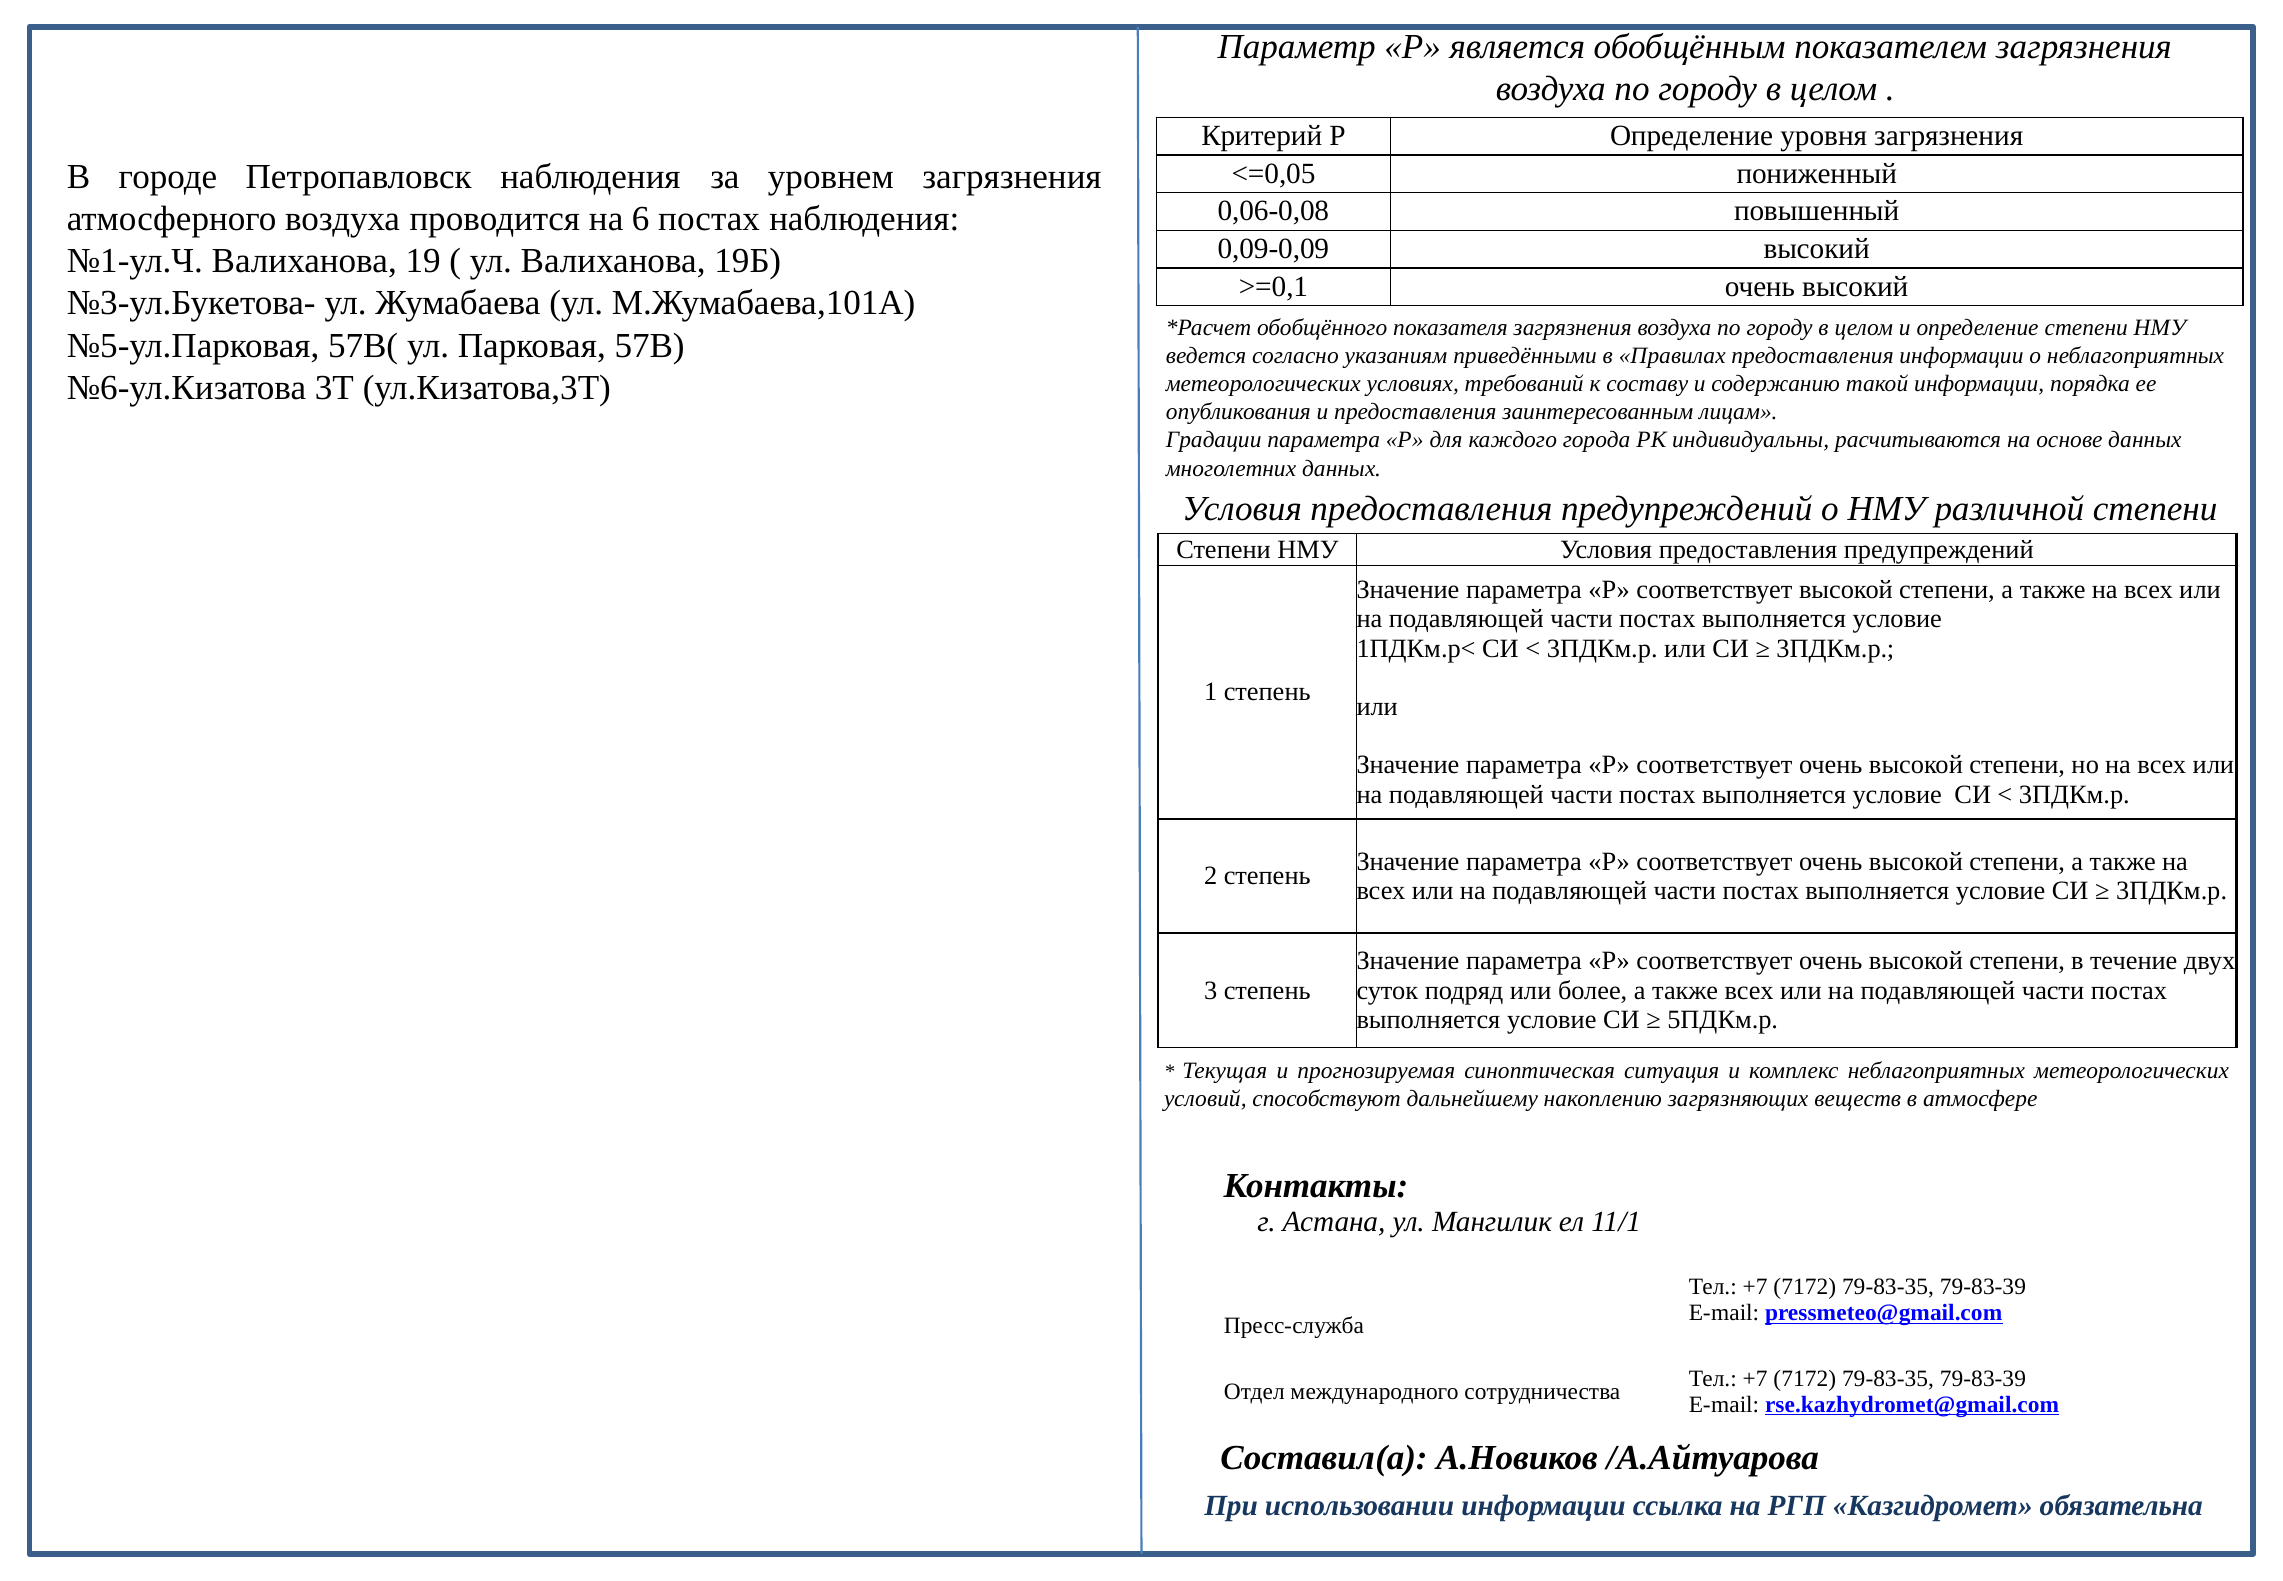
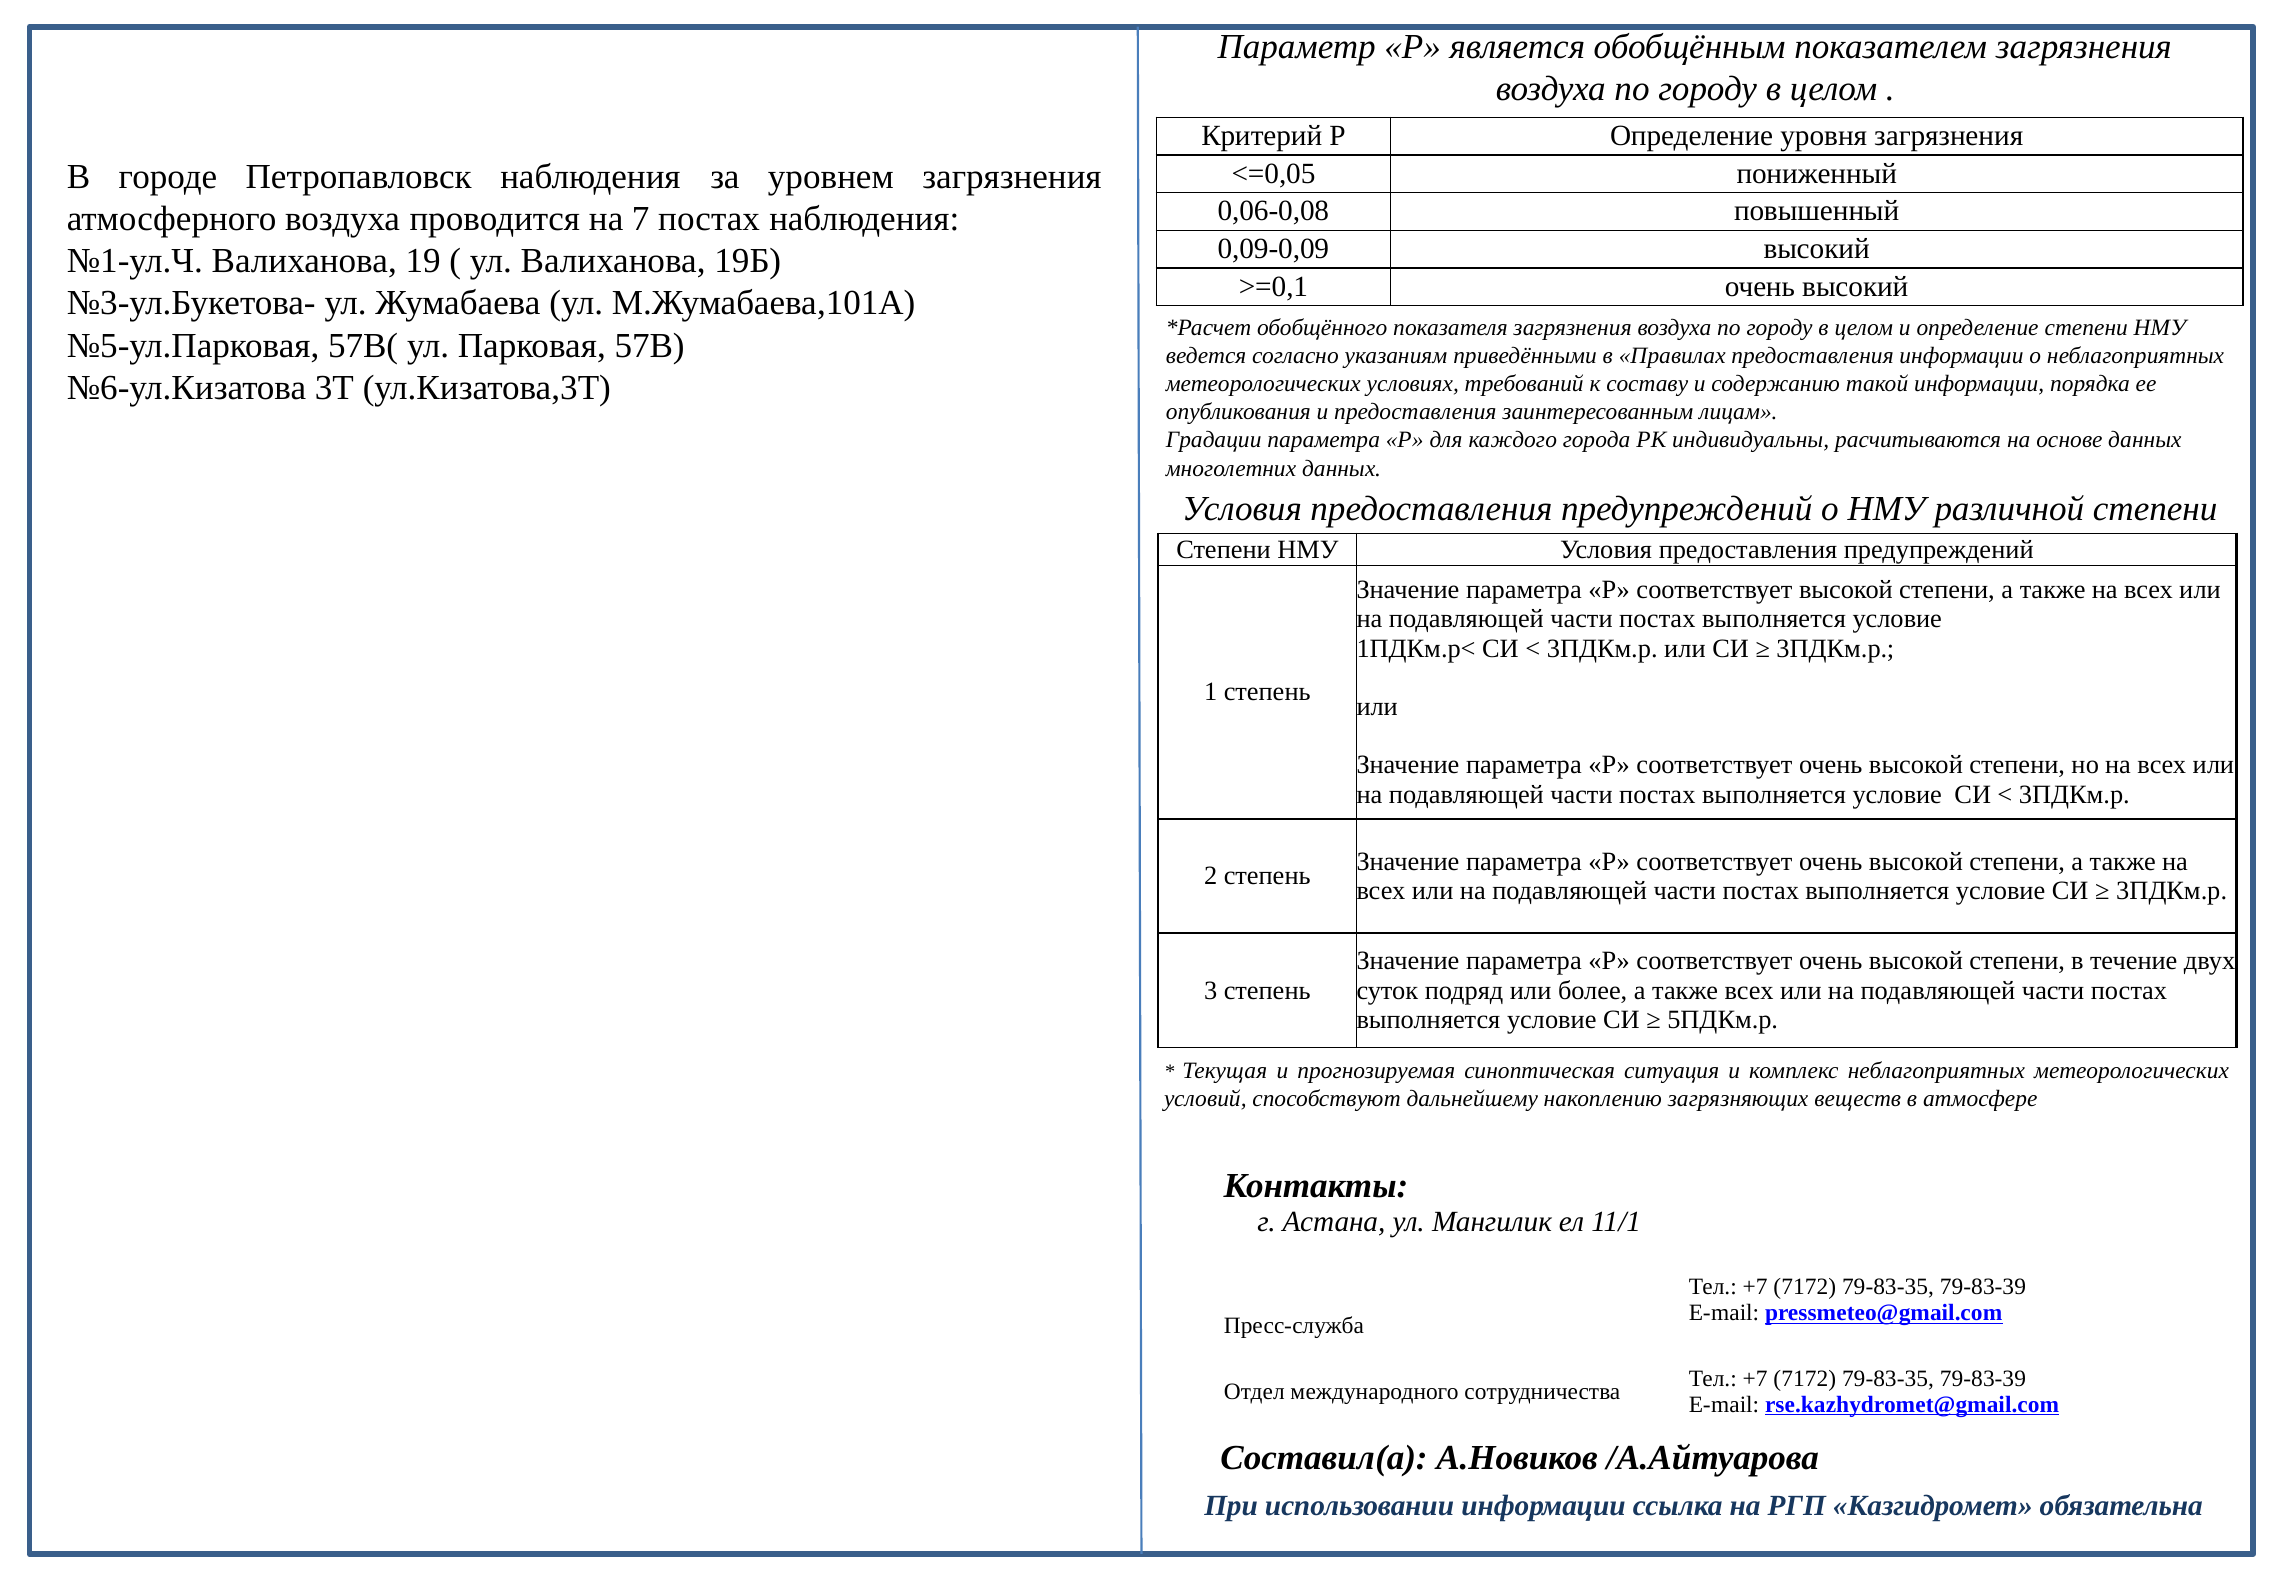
6: 6 -> 7 (641, 219)
